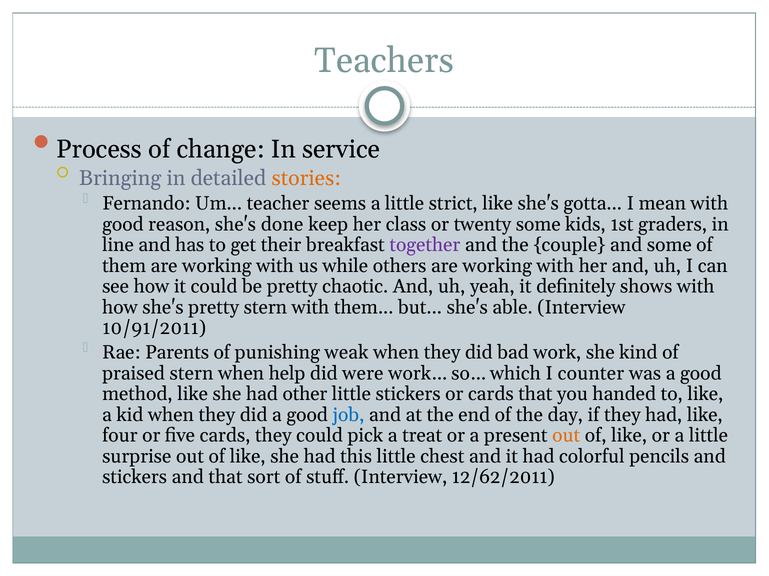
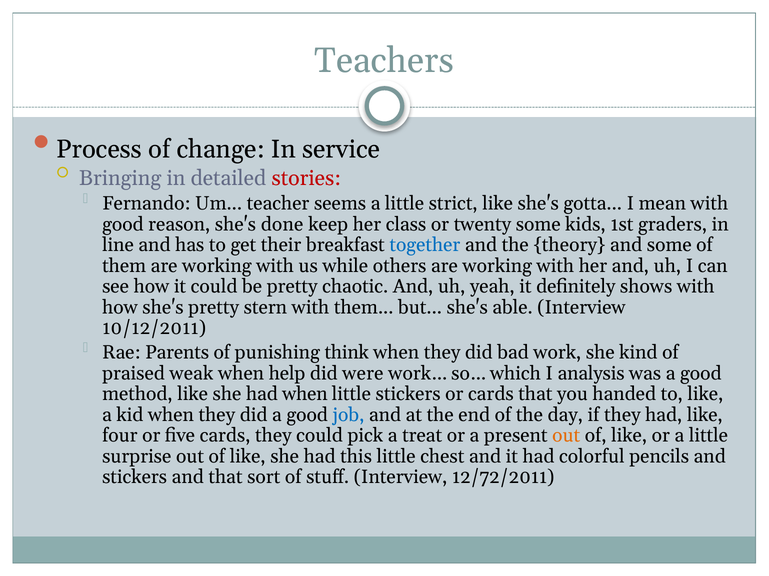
stories colour: orange -> red (306, 178)
together colour: purple -> blue (425, 245)
couple: couple -> theory (569, 245)
10/91/2011: 10/91/2011 -> 10/12/2011 (154, 328)
weak: weak -> think (347, 353)
praised stern: stern -> weak (191, 374)
counter: counter -> analysis (591, 374)
had other: other -> when (305, 395)
12/62/2011: 12/62/2011 -> 12/72/2011 (503, 478)
